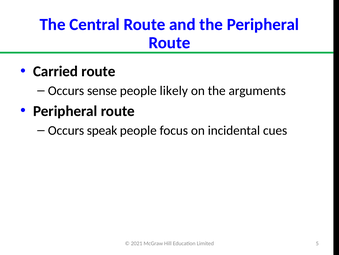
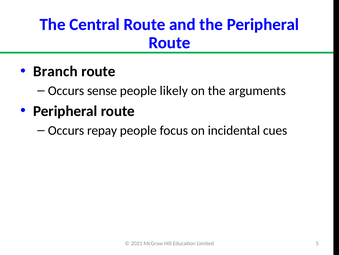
Carried: Carried -> Branch (55, 71)
speak: speak -> repay (102, 130)
